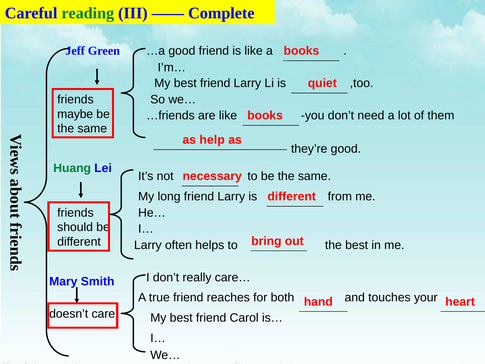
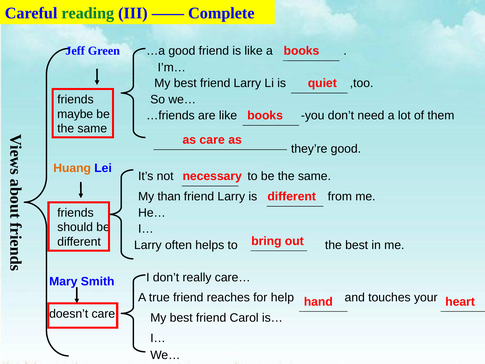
as help: help -> care (212, 140)
Huang colour: green -> orange (72, 168)
long: long -> than (169, 196)
both: both -> help (282, 297)
